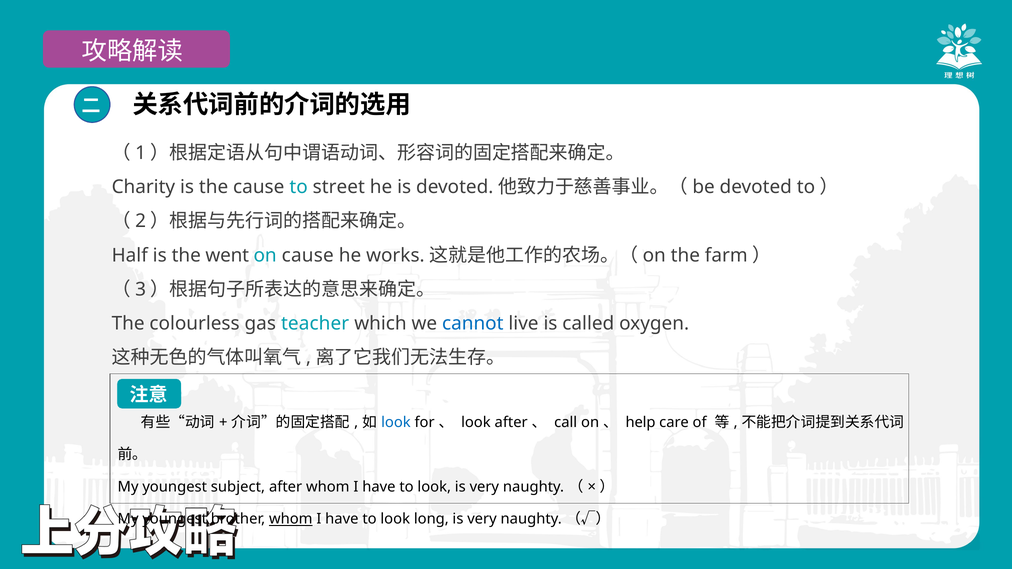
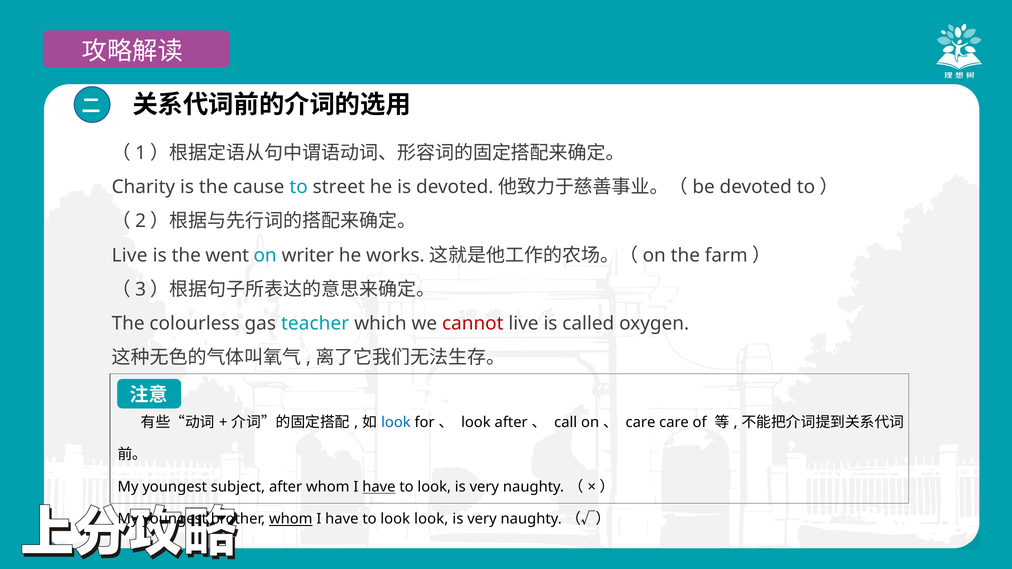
Half: Half -> Live (130, 255)
on cause: cause -> writer (308, 255)
cannot colour: blue -> red (473, 324)
help: help -> care (640, 423)
have underline: none -> present (379, 487)
look long: long -> look (431, 519)
